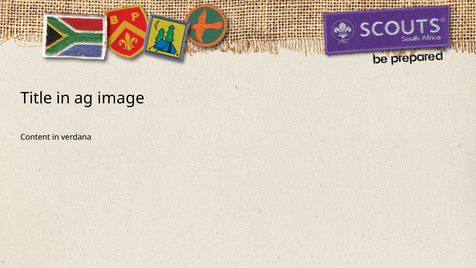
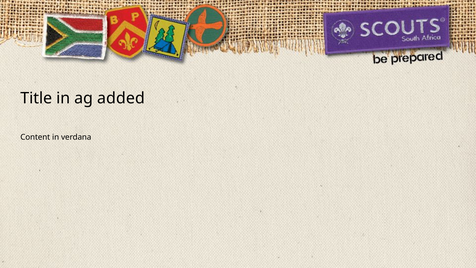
image: image -> added (121, 98)
